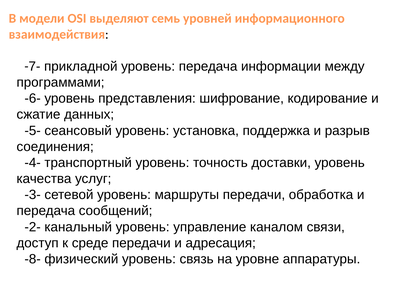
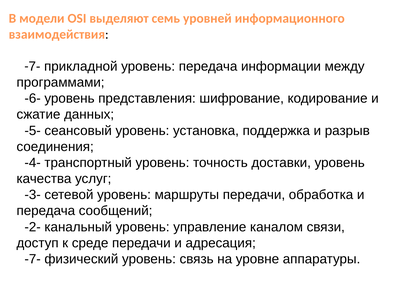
-8-: -8- -> -7- (33, 259)
